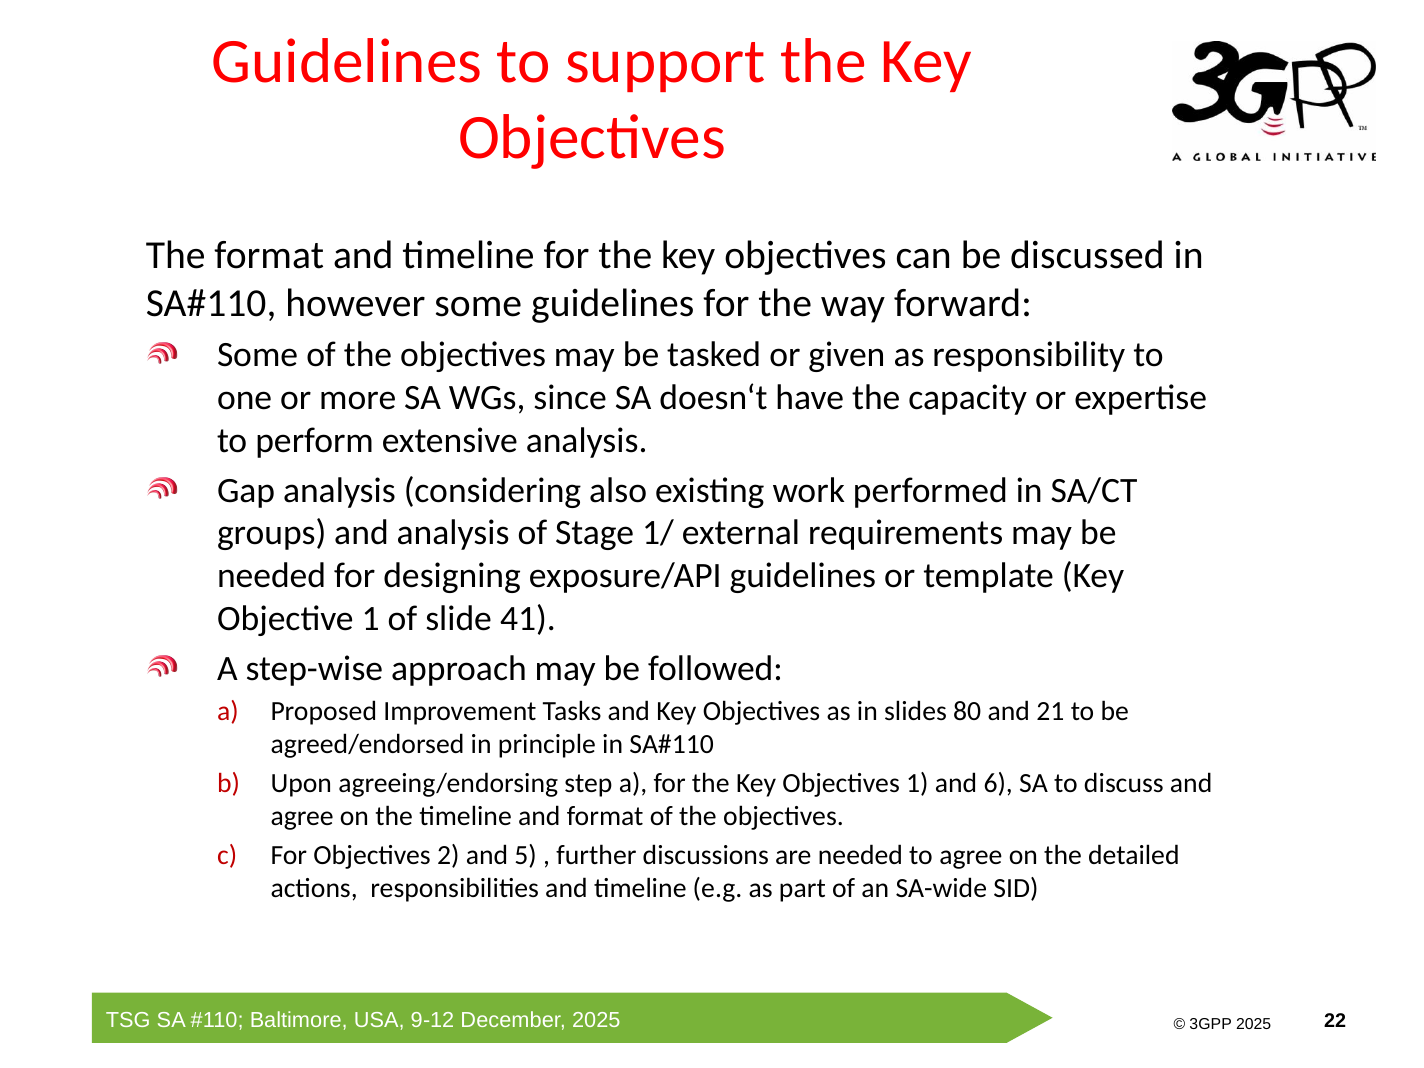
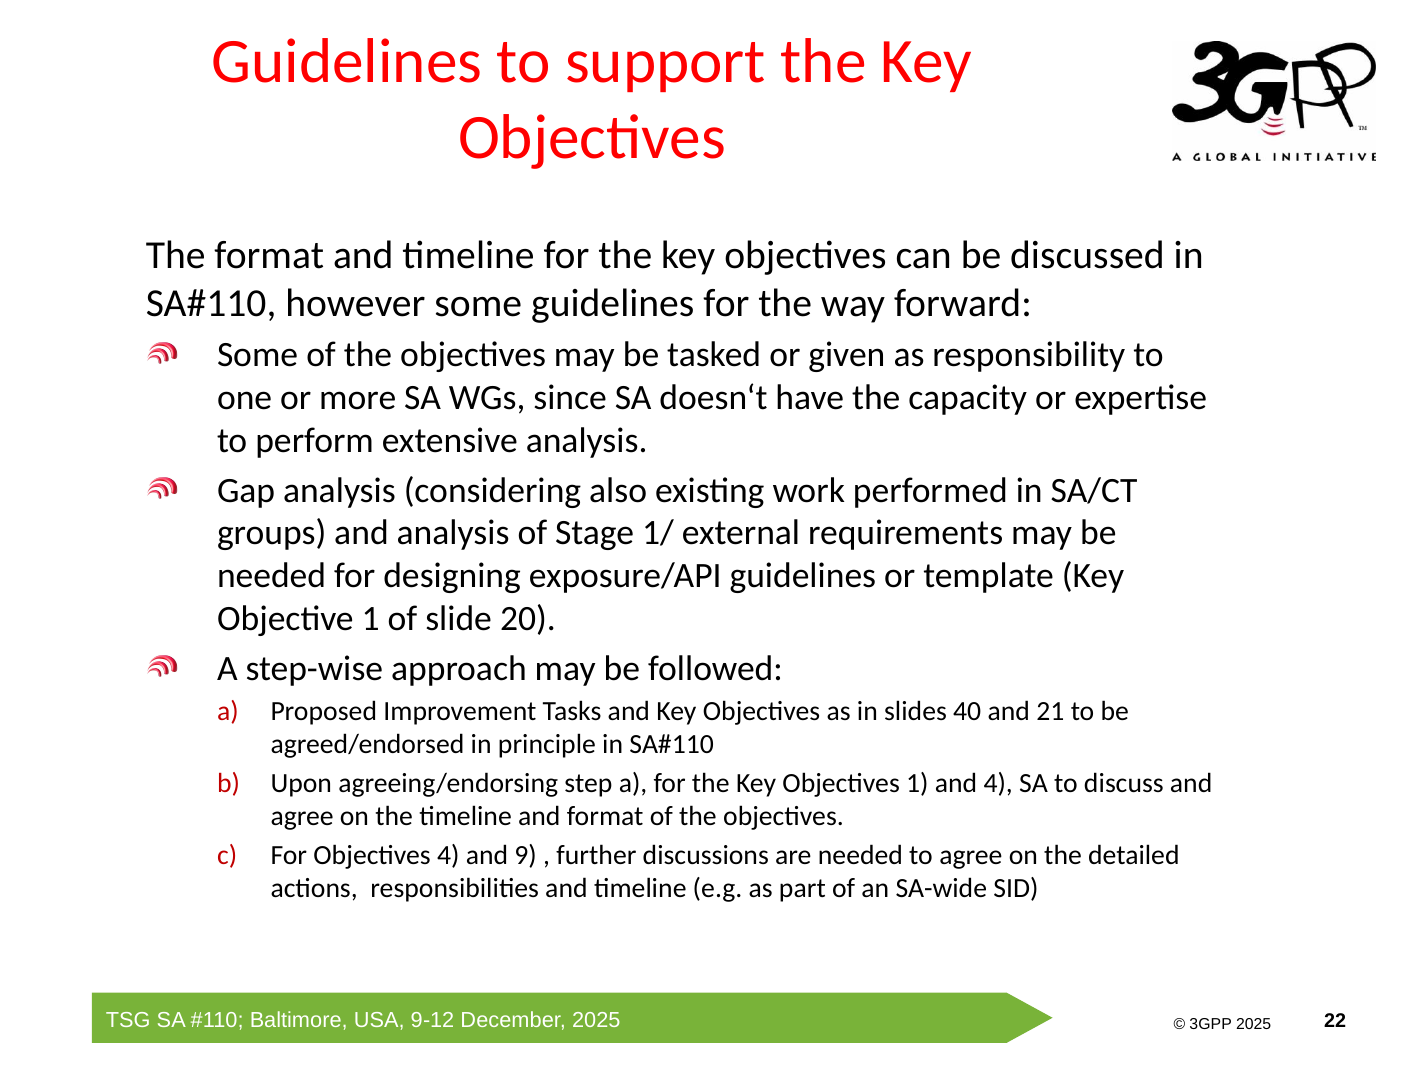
41: 41 -> 20 (528, 619)
80: 80 -> 40 (967, 711)
and 6: 6 -> 4 (998, 784)
Objectives 2: 2 -> 4 (448, 856)
5: 5 -> 9 (526, 856)
